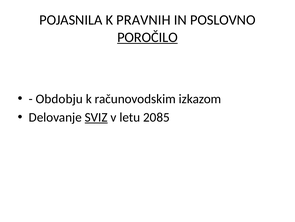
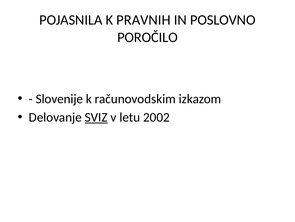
POROČILO underline: present -> none (147, 37)
Obdobju: Obdobju -> Slovenije (59, 99)
2085: 2085 -> 2002 (156, 117)
